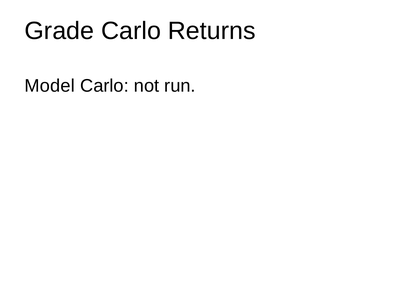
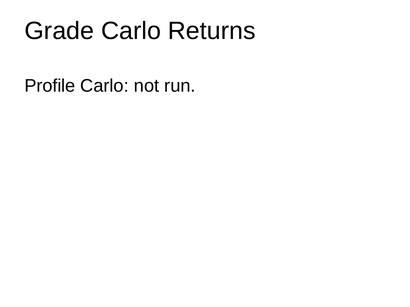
Model: Model -> Profile (50, 86)
